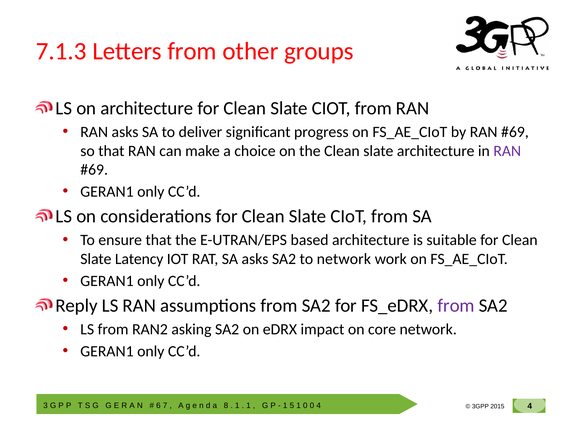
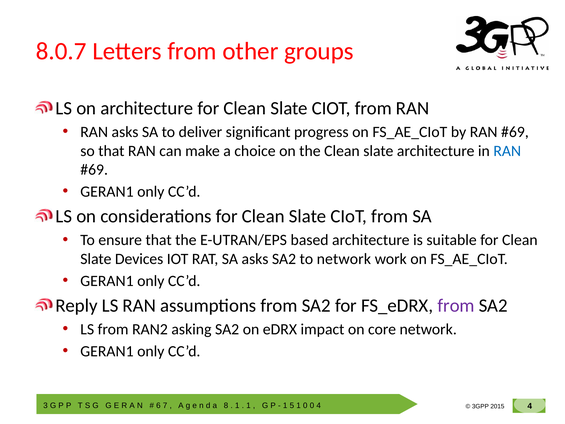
7.1.3: 7.1.3 -> 8.0.7 (61, 51)
RAN colour: purple -> blue (507, 151)
Latency: Latency -> Devices (139, 259)
